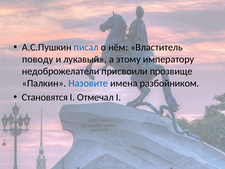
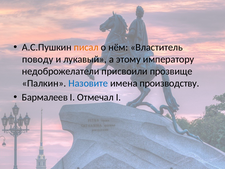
писал colour: blue -> orange (86, 47)
разбойником: разбойником -> производству (169, 83)
Становятся: Становятся -> Бармалеев (45, 97)
